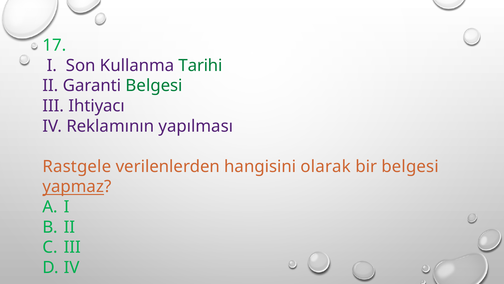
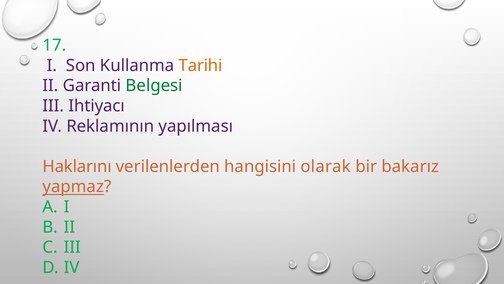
Tarihi colour: green -> orange (201, 65)
Rastgele: Rastgele -> Haklarını (77, 166)
bir belgesi: belgesi -> bakarız (410, 166)
